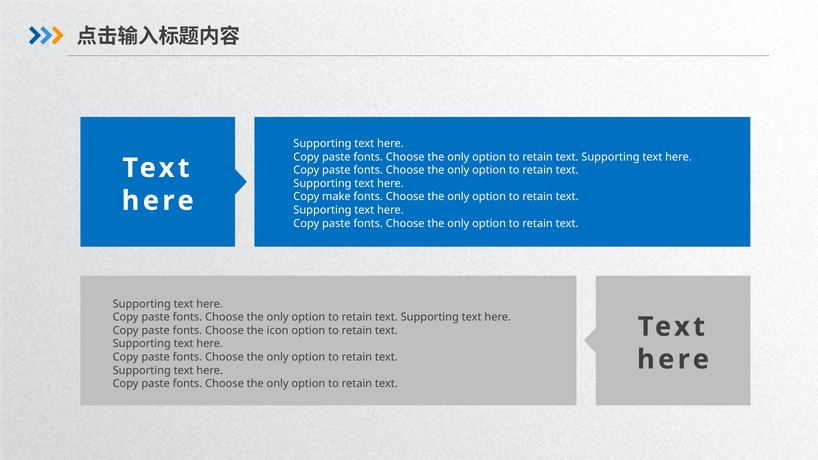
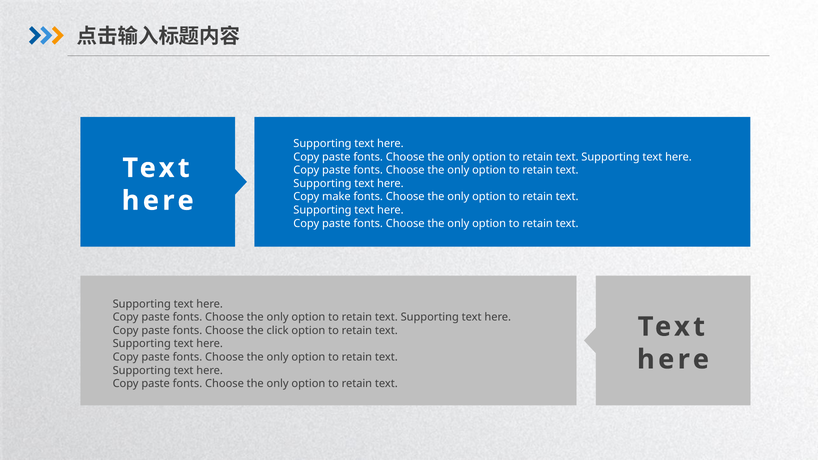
icon: icon -> click (278, 331)
